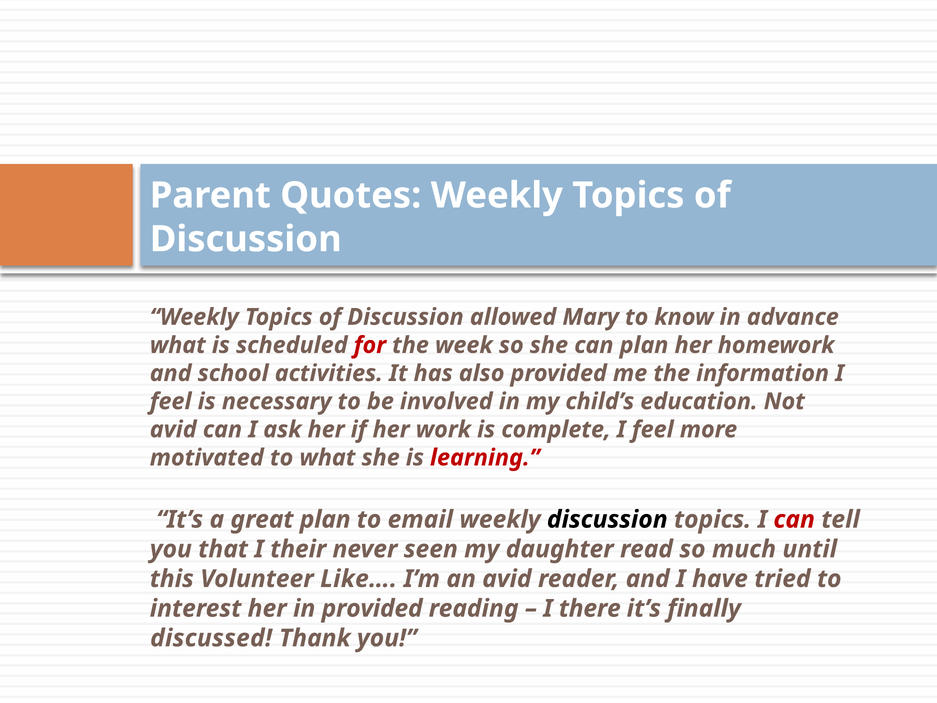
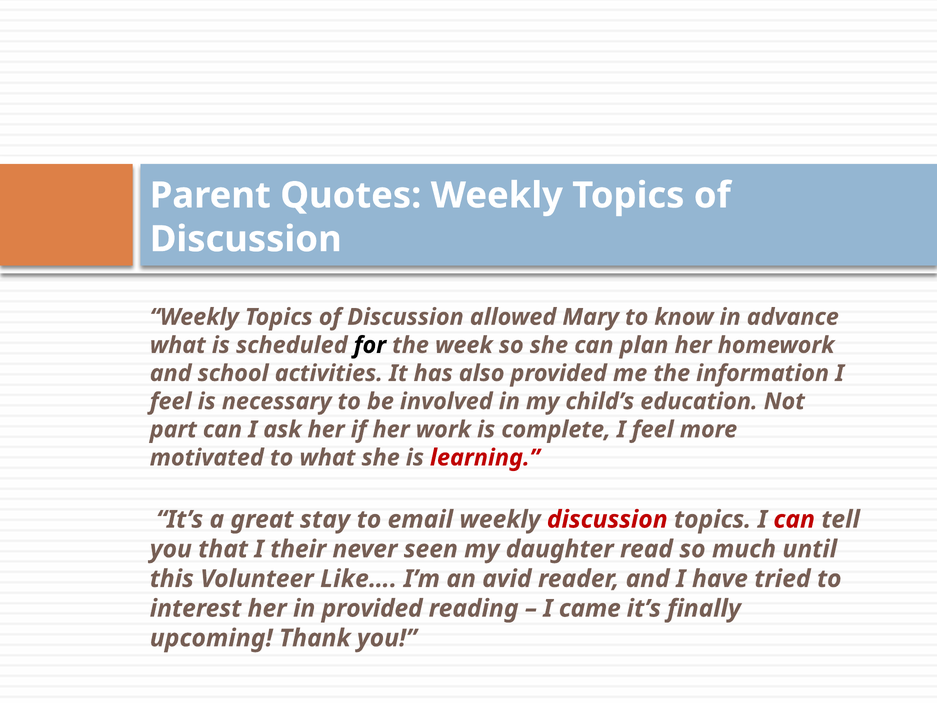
for colour: red -> black (370, 345)
avid: avid -> part (173, 429)
great plan: plan -> stay (325, 519)
discussion colour: black -> red (607, 519)
there: there -> came (590, 608)
discussed: discussed -> upcoming (211, 638)
